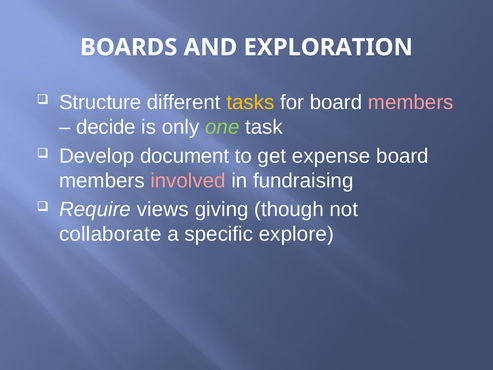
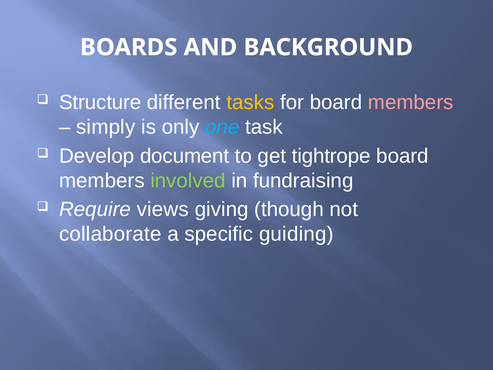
EXPLORATION: EXPLORATION -> BACKGROUND (328, 47)
decide: decide -> simply (106, 127)
one colour: light green -> light blue (222, 127)
expense: expense -> tightrope (331, 156)
involved colour: pink -> light green (188, 181)
explore: explore -> guiding (296, 234)
